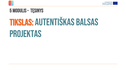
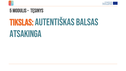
projektas: projektas -> atsakinga (26, 34)
